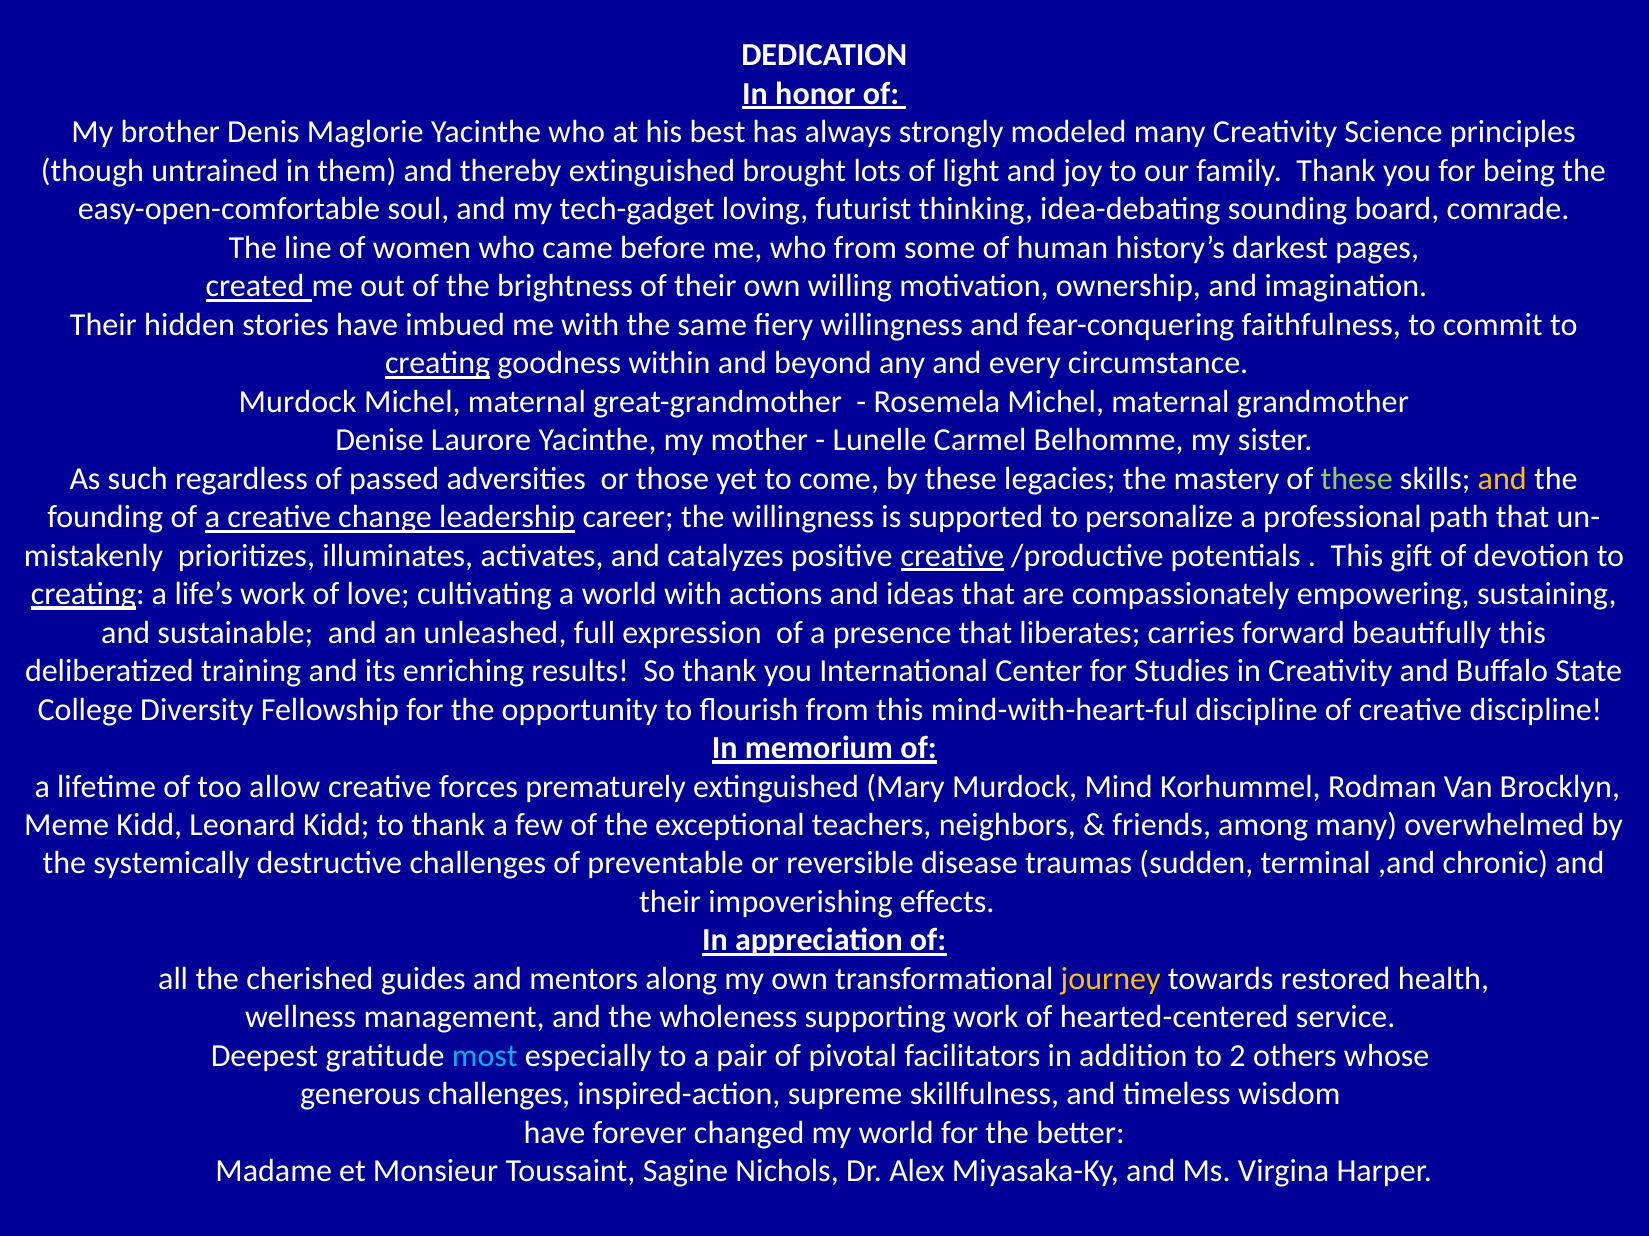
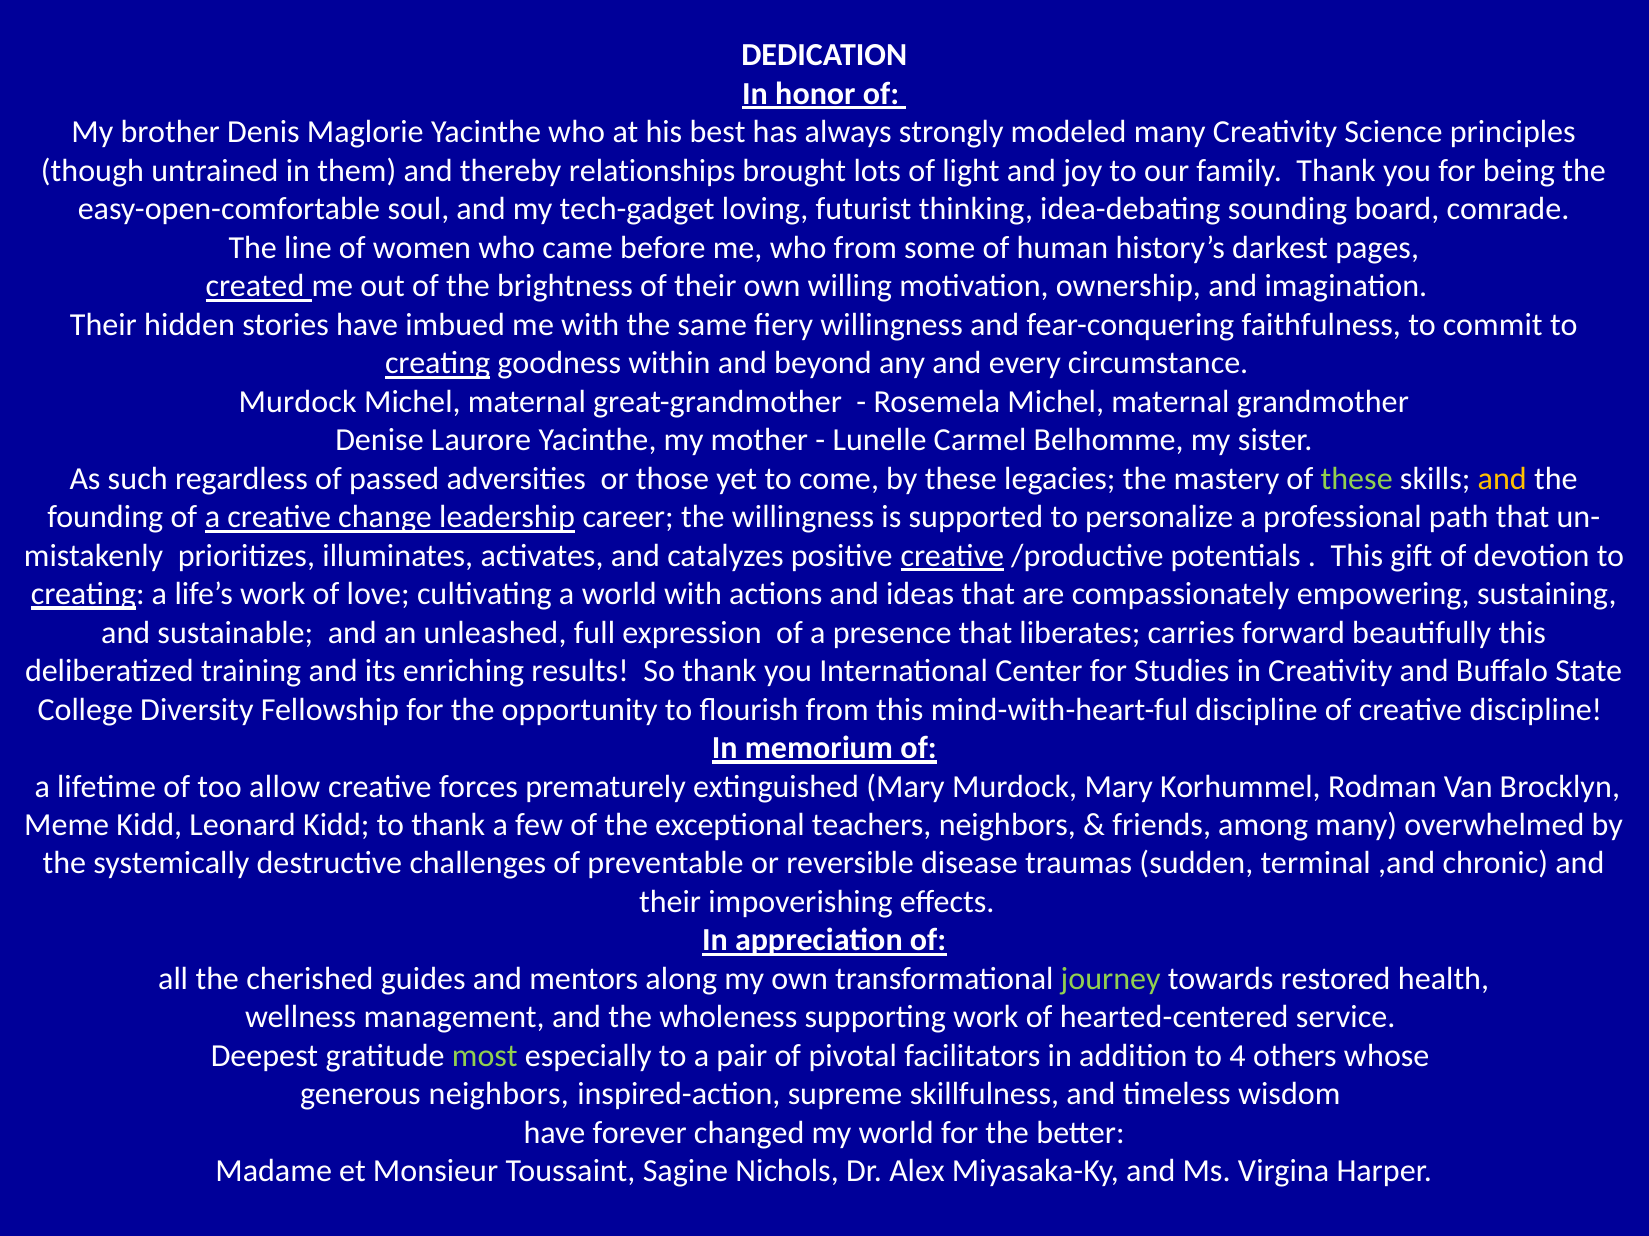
thereby extinguished: extinguished -> relationships (652, 171)
Murdock Mind: Mind -> Mary (1119, 787)
journey colour: yellow -> light green (1111, 979)
most colour: light blue -> light green (485, 1056)
2: 2 -> 4 (1238, 1056)
generous challenges: challenges -> neighbors (499, 1095)
